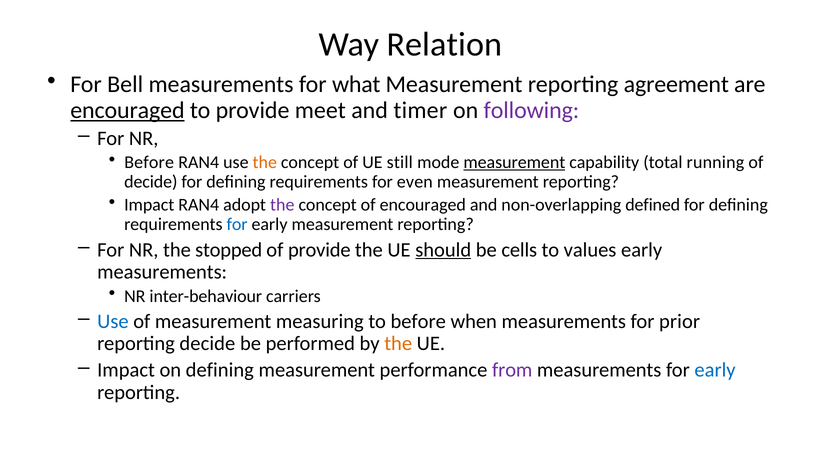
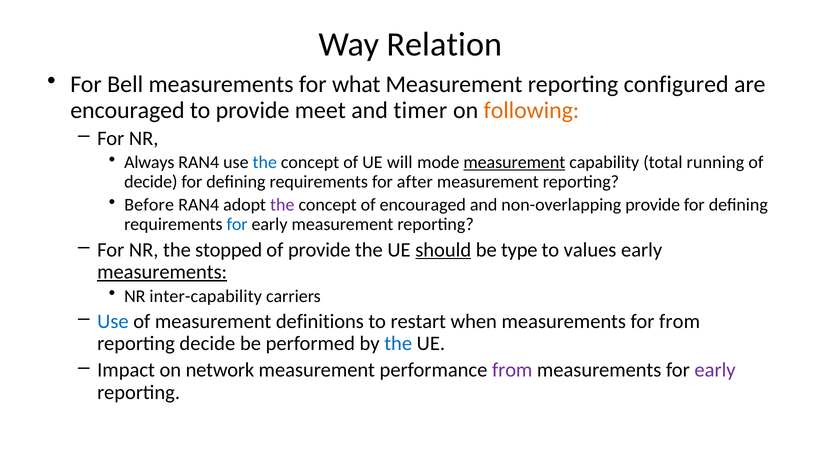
agreement: agreement -> configured (676, 85)
encouraged underline: present -> none (127, 110)
following colour: purple -> orange (531, 110)
Before: Before -> Always (149, 162)
the colour: orange -> blue (265, 162)
still: still -> will (400, 162)
even: even -> after (415, 182)
Impact: Impact -> Before (149, 205)
non-overlapping defined: defined -> provide (653, 205)
cells: cells -> type (519, 250)
measurements underline: none -> present (162, 272)
inter-behaviour: inter-behaviour -> inter-capability (206, 296)
measuring: measuring -> definitions (320, 321)
to before: before -> restart (418, 321)
for prior: prior -> from (680, 321)
the colour: orange -> blue (398, 344)
on defining: defining -> network (220, 370)
early colour: blue -> purple (715, 370)
